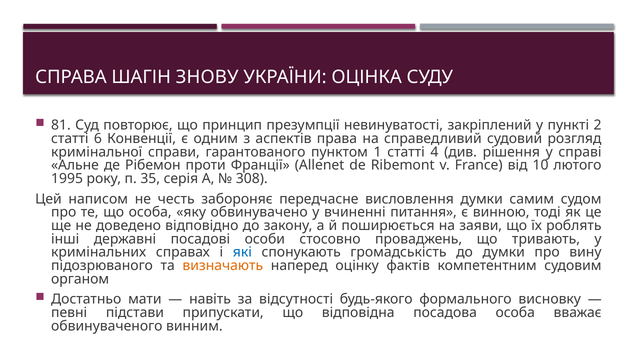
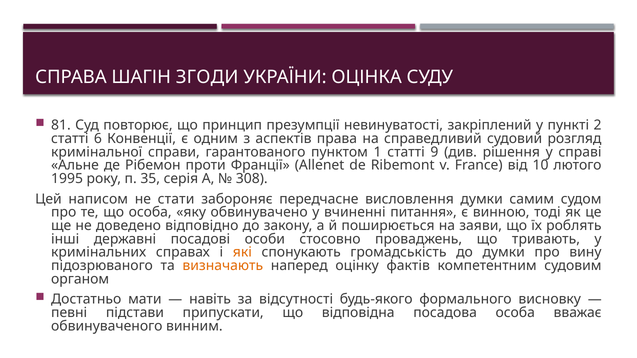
ЗНОВУ: ЗНОВУ -> ЗГОДИ (207, 77)
4: 4 -> 9 (434, 152)
честь: честь -> стати (176, 199)
які colour: blue -> orange (242, 253)
